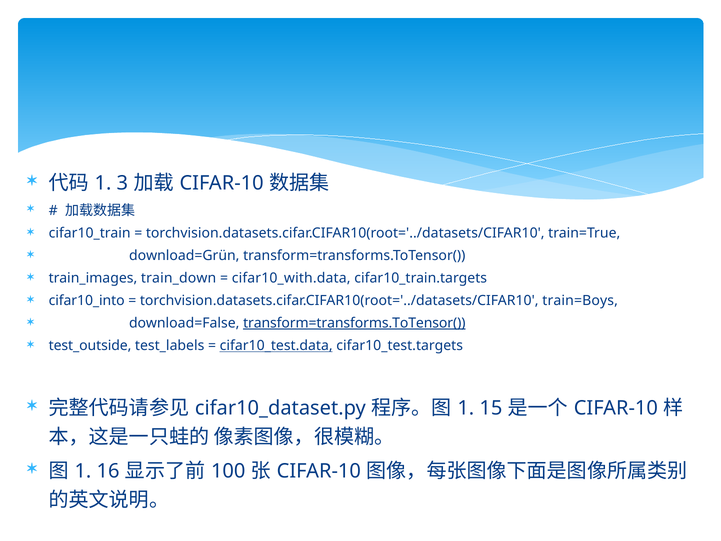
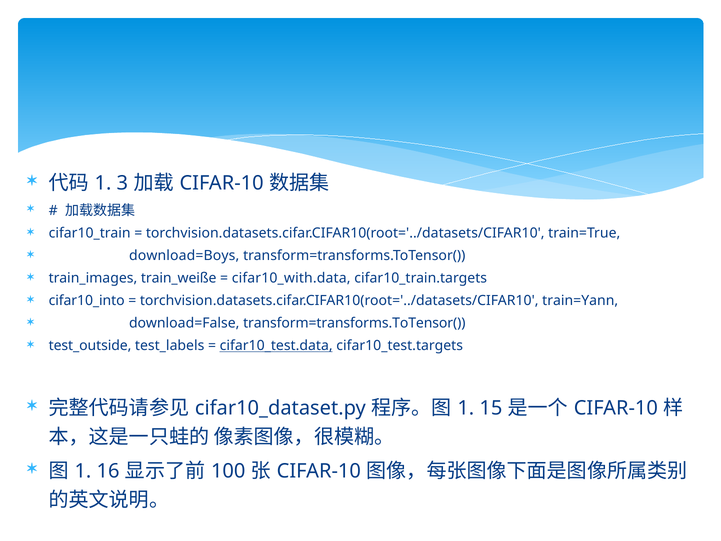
download=Grün: download=Grün -> download=Boys (184, 255)
train_down: train_down -> train_weiße (179, 278)
train=Boys: train=Boys -> train=Yann (580, 300)
transform=transforms.ToTensor( underline: present -> none (354, 323)
